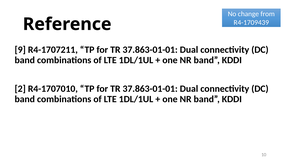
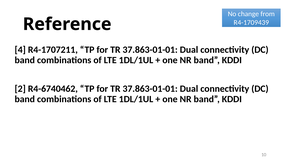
9: 9 -> 4 (20, 50)
R4-1707010: R4-1707010 -> R4-6740462 (53, 89)
